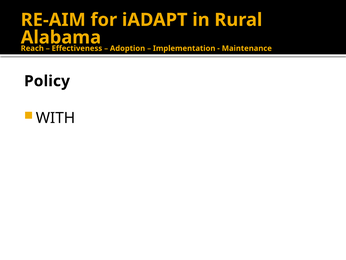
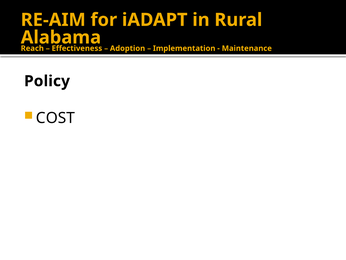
WITH: WITH -> COST (56, 118)
